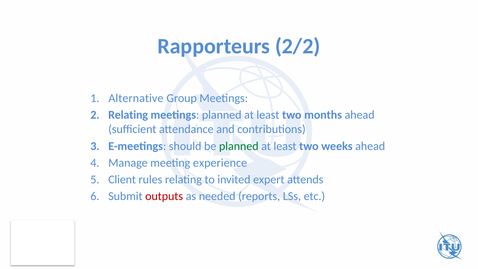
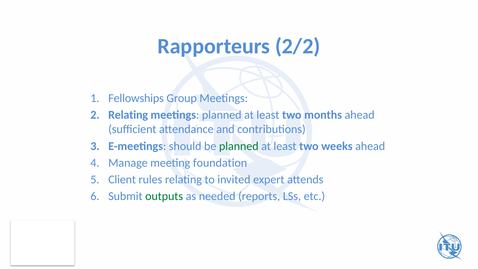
Alternative: Alternative -> Fellowships (136, 98)
experience: experience -> foundation (220, 163)
outputs colour: red -> green (164, 196)
